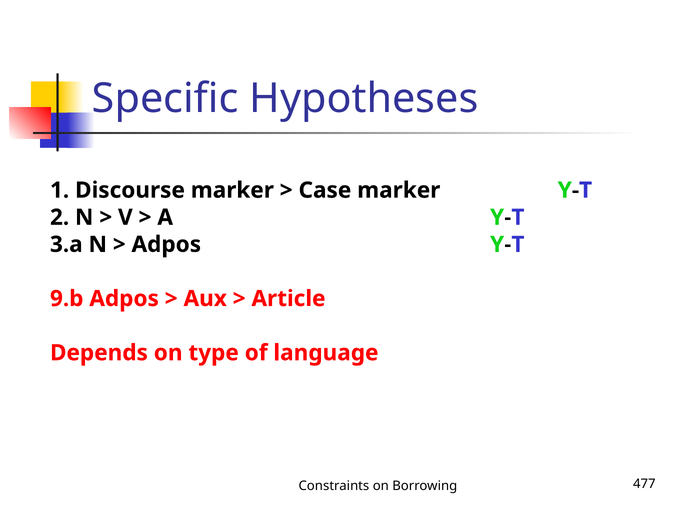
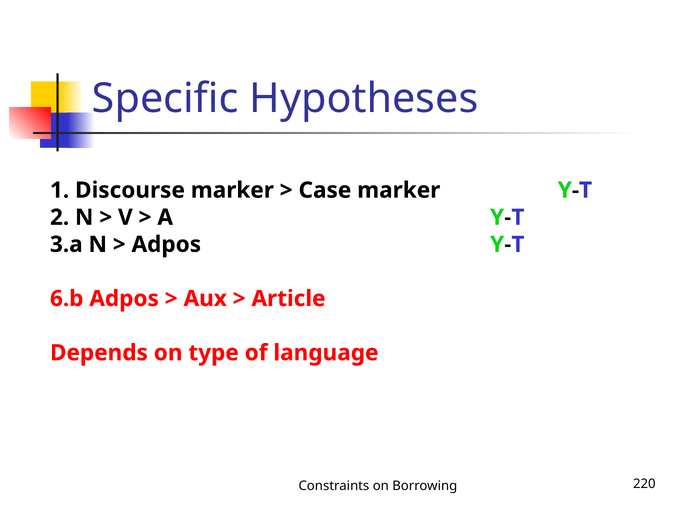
9.b: 9.b -> 6.b (67, 298)
477: 477 -> 220 (644, 484)
